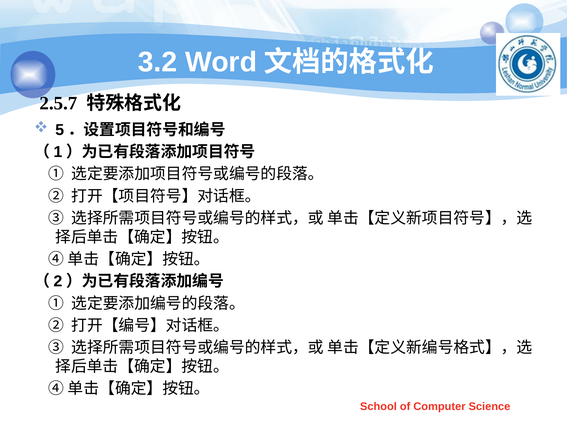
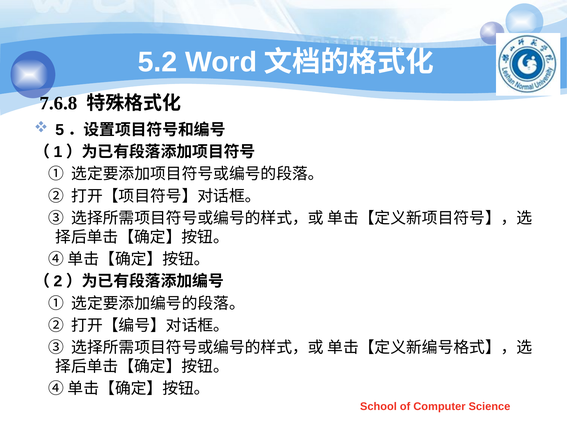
3.2: 3.2 -> 5.2 (158, 62)
2.5.7: 2.5.7 -> 7.6.8 (58, 103)
